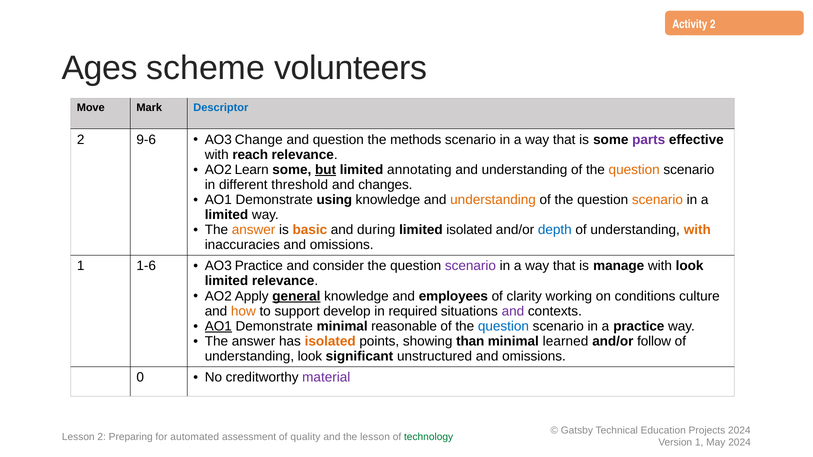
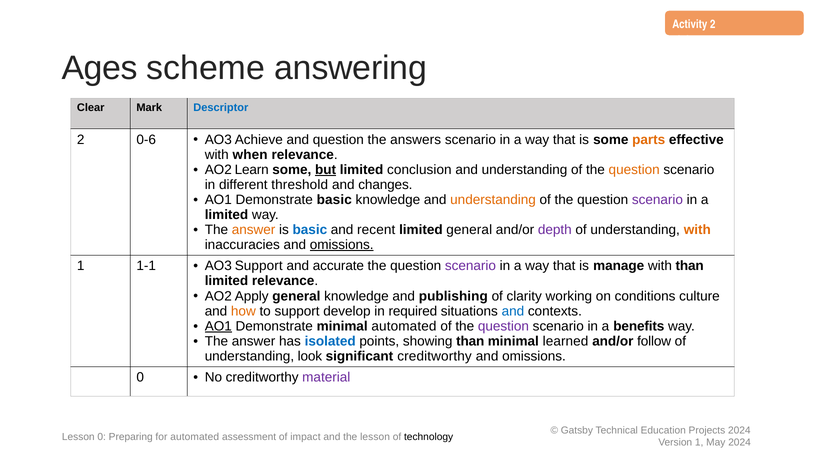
volunteers: volunteers -> answering (351, 68)
Move: Move -> Clear (91, 108)
9-6: 9-6 -> 0-6 (146, 140)
Change: Change -> Achieve (259, 140)
methods: methods -> answers (416, 140)
parts colour: purple -> orange (649, 140)
reach: reach -> when (250, 155)
annotating: annotating -> conclusion (419, 170)
Demonstrate using: using -> basic (334, 200)
scenario colour: orange -> purple (657, 200)
basic colour: orange -> blue (310, 230)
during: during -> recent (376, 230)
limited isolated: isolated -> general (469, 230)
depth colour: blue -> purple (555, 230)
omissions underline: none -> present (342, 245)
1-6: 1-6 -> 1-1 (146, 266)
AO3 Practice: Practice -> Support (259, 266)
consider: consider -> accurate (338, 266)
with look: look -> than (690, 266)
general underline: present -> none (296, 296)
employees: employees -> publishing (453, 296)
and colour: purple -> blue (513, 311)
minimal reasonable: reasonable -> automated (404, 326)
question colour: blue -> purple (503, 326)
a practice: practice -> benefits (639, 326)
isolated colour: orange -> blue (330, 341)
significant unstructured: unstructured -> creditworthy (435, 356)
Lesson 2: 2 -> 0 (102, 437)
quality: quality -> impact (305, 437)
technology colour: green -> black (429, 437)
